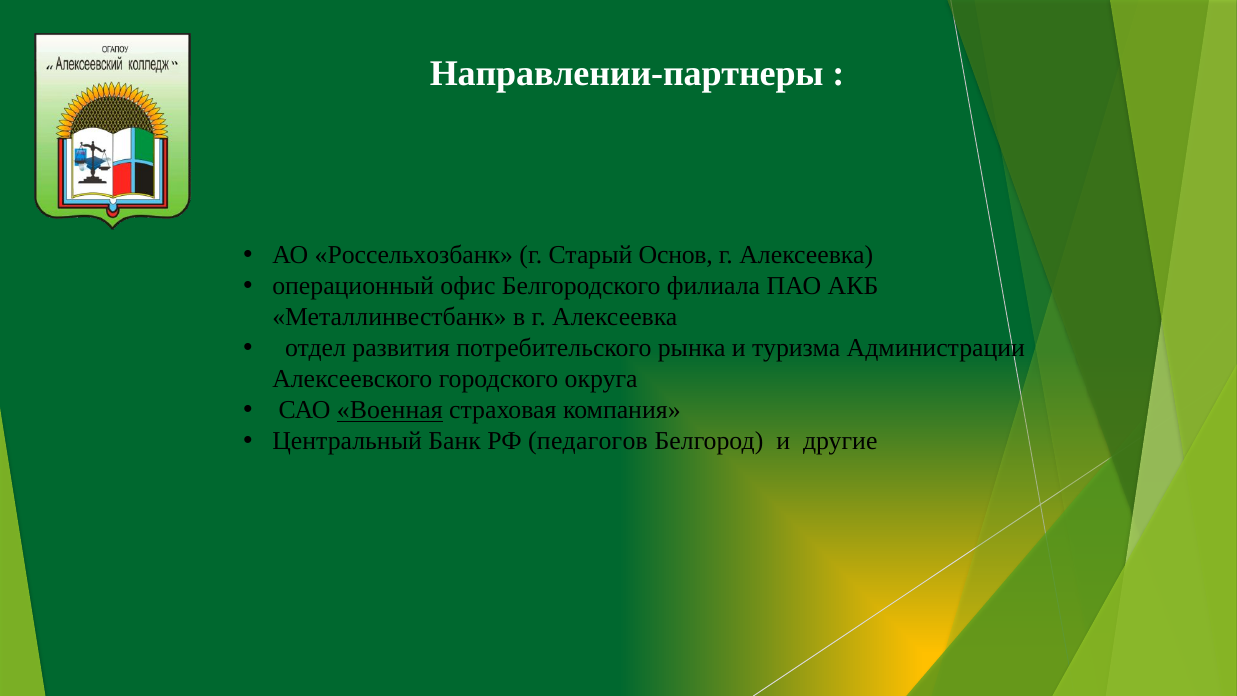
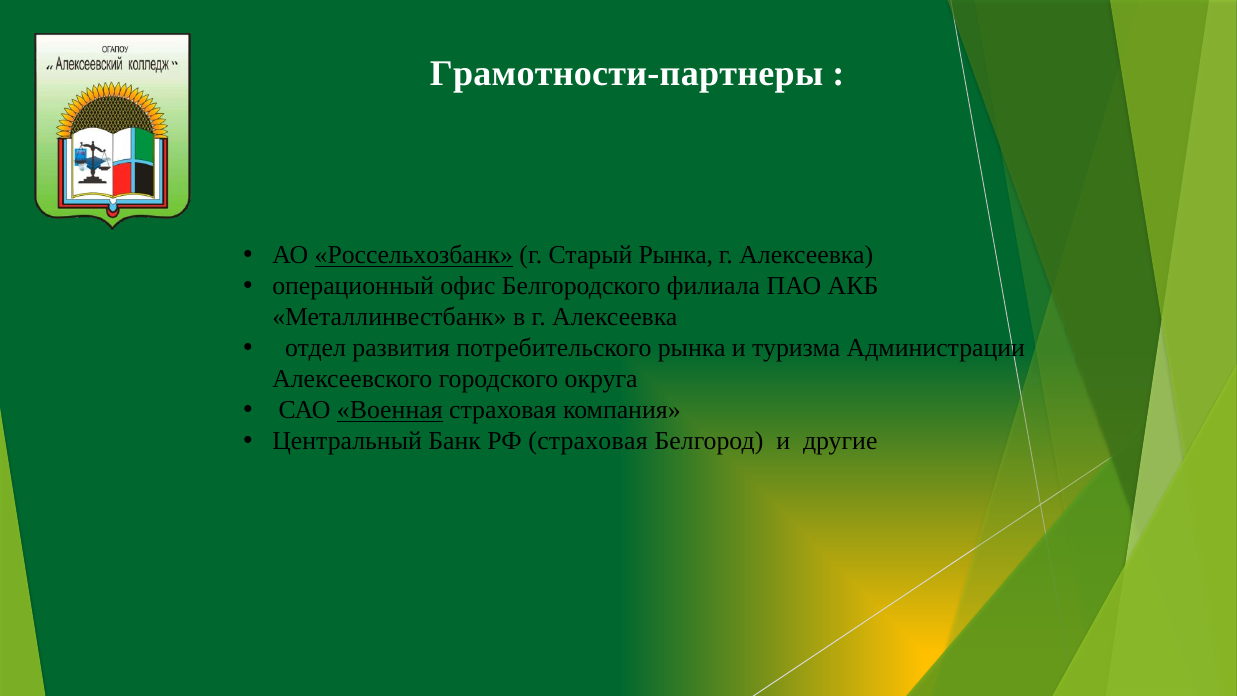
Направлении-партнеры: Направлении-партнеры -> Грамотности-партнеры (626, 74)
Россельхозбанк underline: none -> present (414, 255)
Старый Основ: Основ -> Рынка (676, 255)
РФ педагогов: педагогов -> страховая (588, 441)
